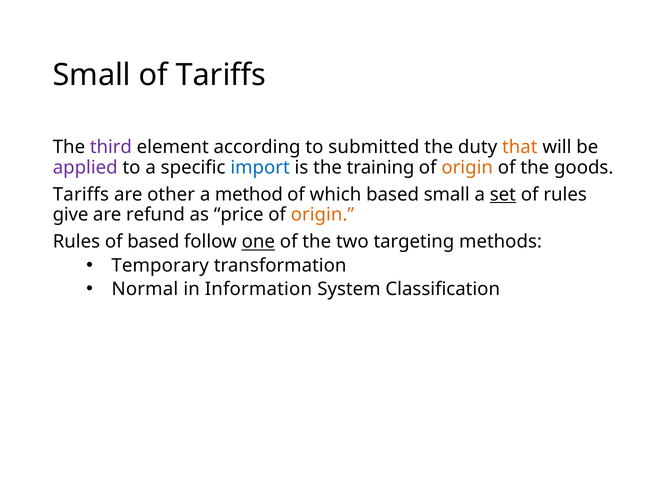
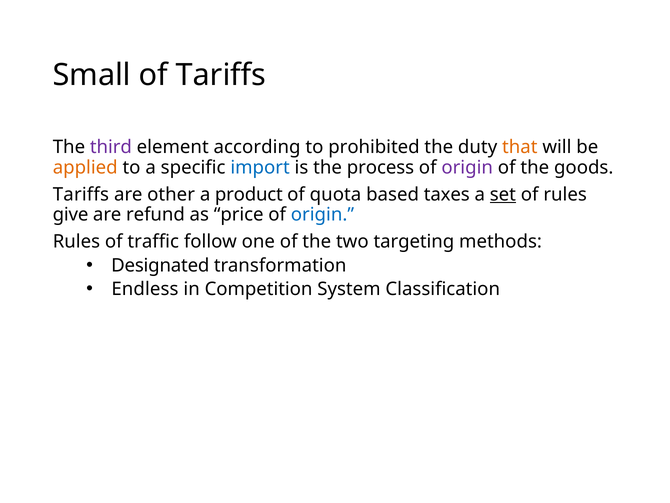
submitted: submitted -> prohibited (374, 147)
applied colour: purple -> orange (85, 167)
training: training -> process (380, 167)
origin colour: orange -> purple (467, 167)
method: method -> product (249, 194)
which: which -> quota (336, 194)
based small: small -> taxes (447, 194)
origin colour: orange -> blue (322, 214)
of based: based -> traffic (153, 242)
one underline: present -> none (258, 242)
Temporary: Temporary -> Designated (160, 265)
Normal: Normal -> Endless (145, 289)
Information: Information -> Competition (259, 289)
